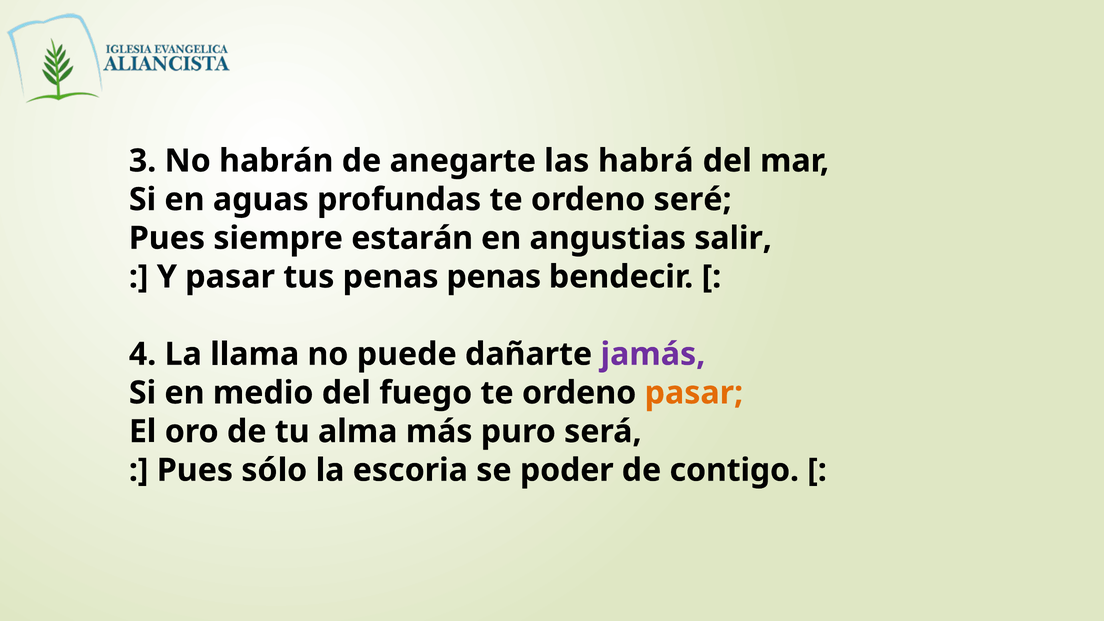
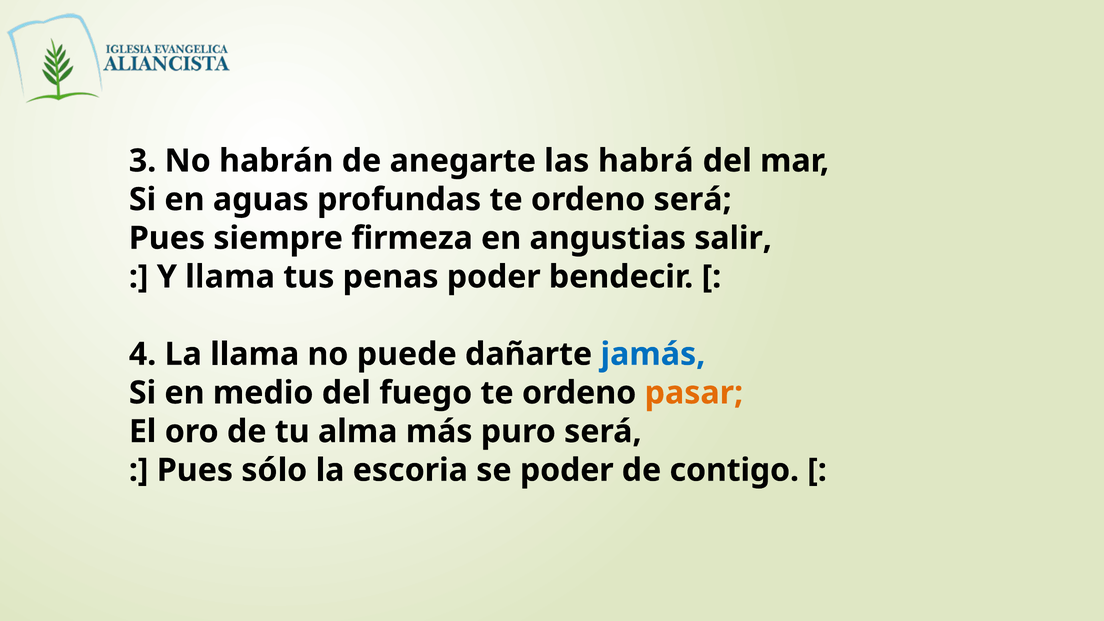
ordeno seré: seré -> será (693, 200)
estarán: estarán -> firmeza (412, 238)
Y pasar: pasar -> llama (230, 277)
penas penas: penas -> poder (494, 277)
jamás colour: purple -> blue (653, 354)
